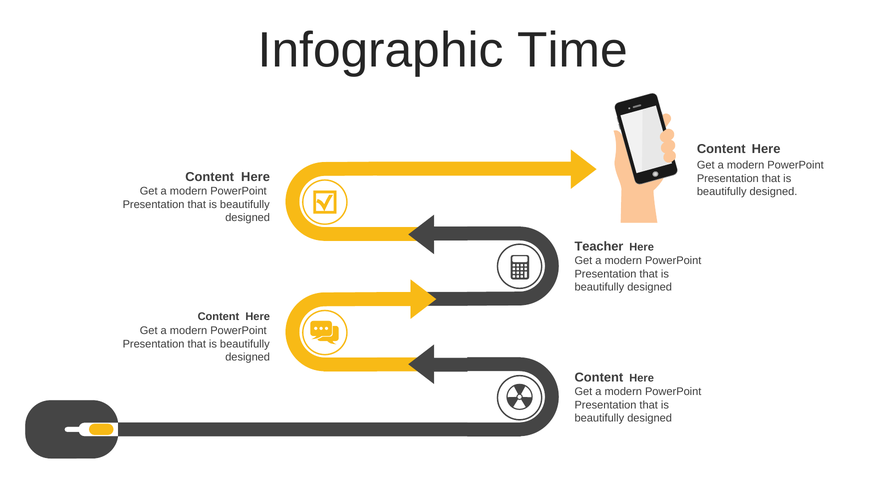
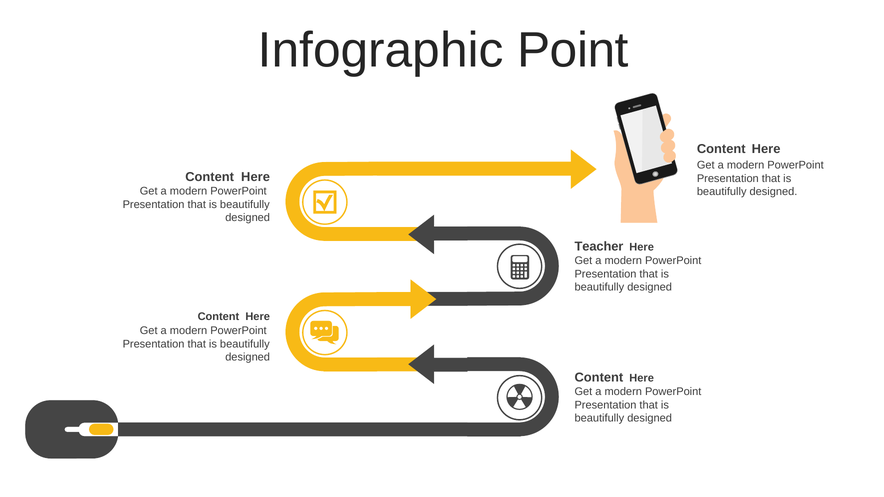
Time: Time -> Point (573, 51)
